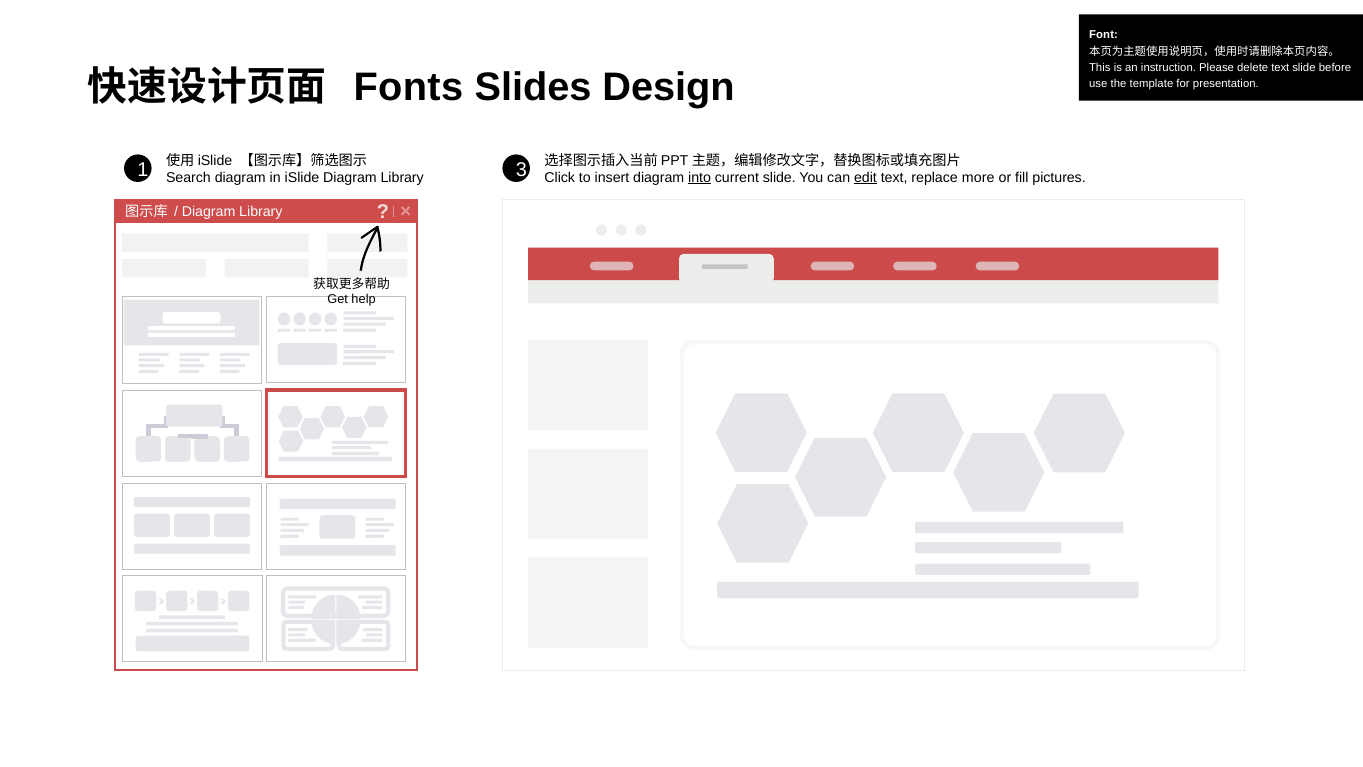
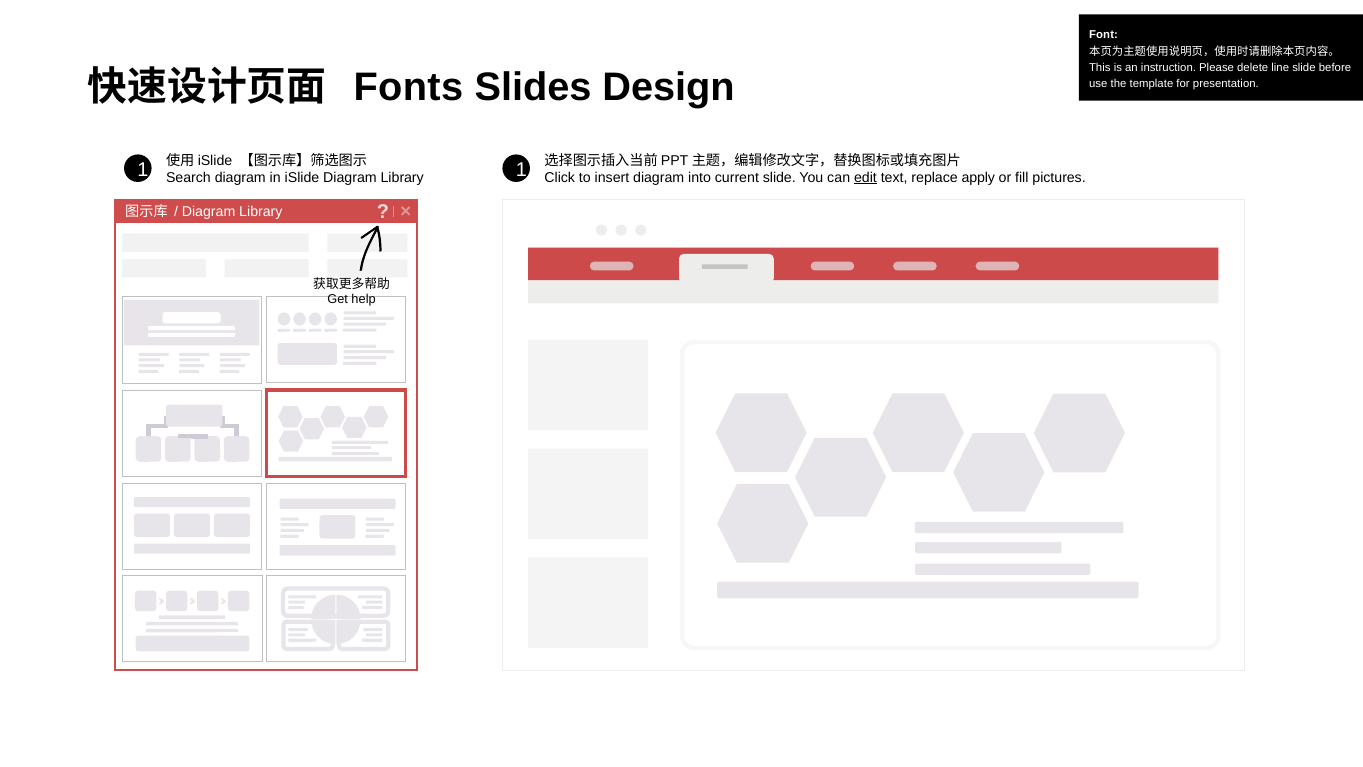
delete text: text -> line (1280, 68)
1 3: 3 -> 1 (521, 169)
into underline: present -> none (700, 178)
more: more -> apply (978, 178)
